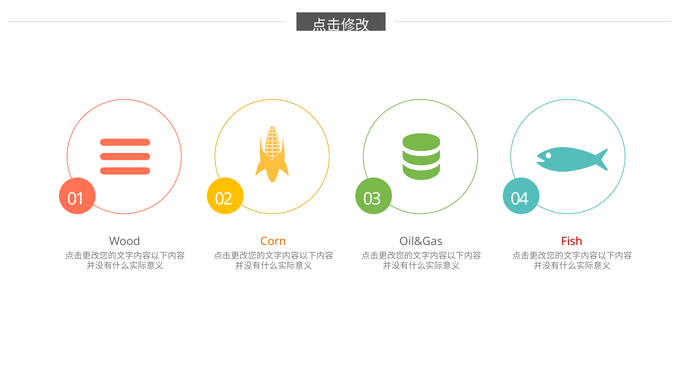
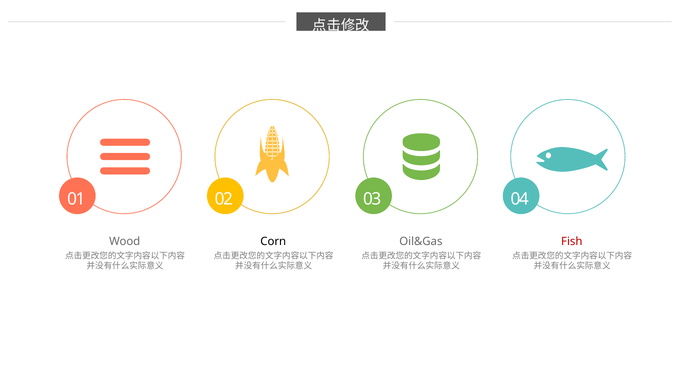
Corn colour: orange -> black (273, 242)
